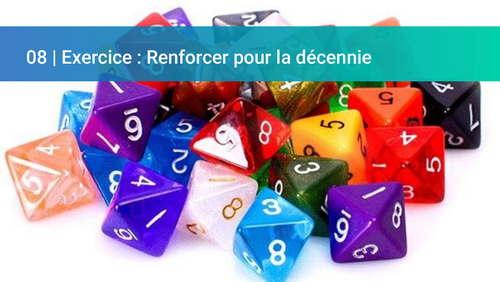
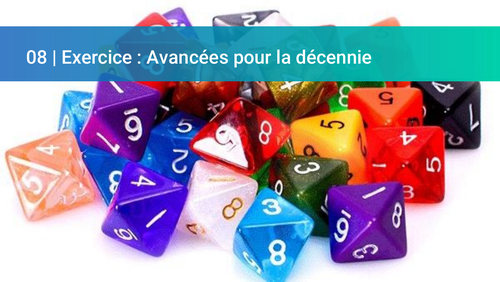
Renforcer: Renforcer -> Avancées (188, 57)
